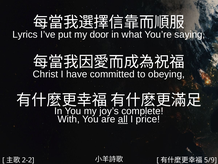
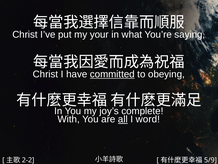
Lyrics: Lyrics -> Christ (25, 34)
door: door -> your (99, 34)
committed underline: none -> present (112, 74)
price: price -> word (148, 119)
